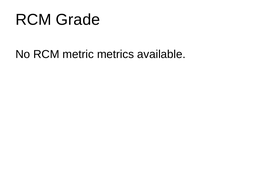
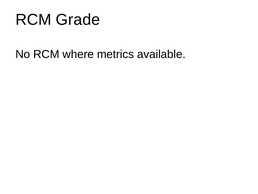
metric: metric -> where (78, 54)
